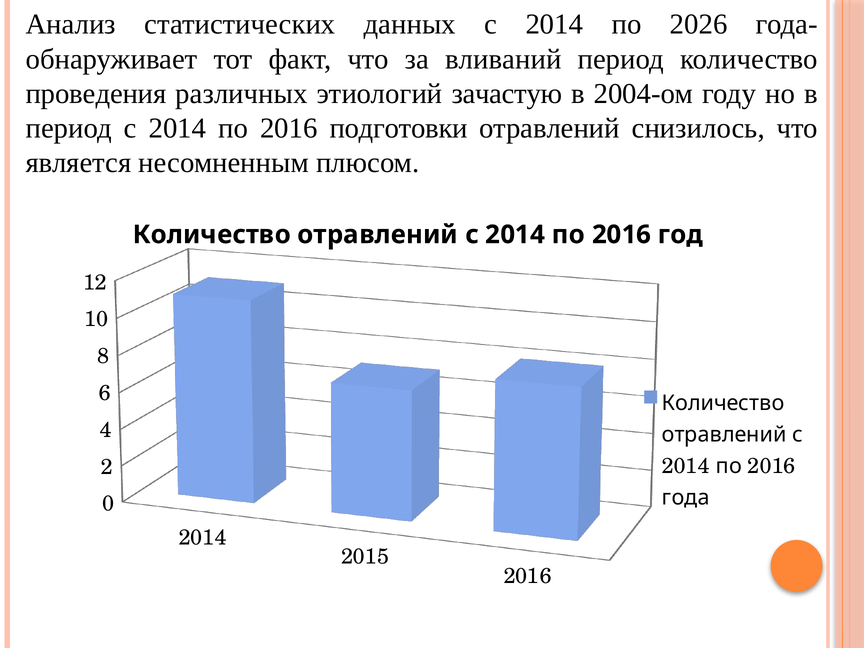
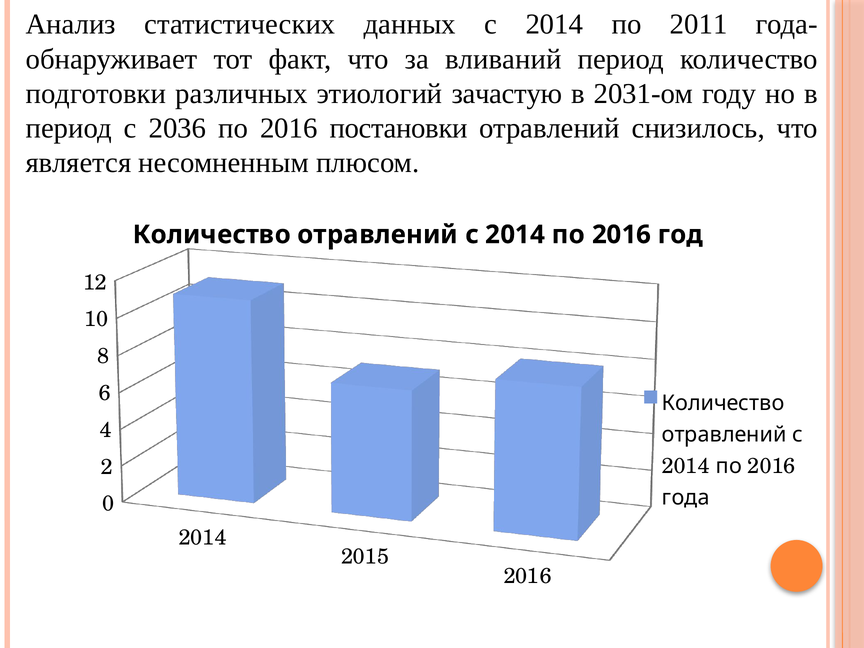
2026: 2026 -> 2011 (699, 24)
проведения: проведения -> подготовки (96, 94)
2004-ом: 2004-ом -> 2031-ом (643, 94)
период с 2014: 2014 -> 2036 (177, 128)
подготовки: подготовки -> постановки (399, 128)
